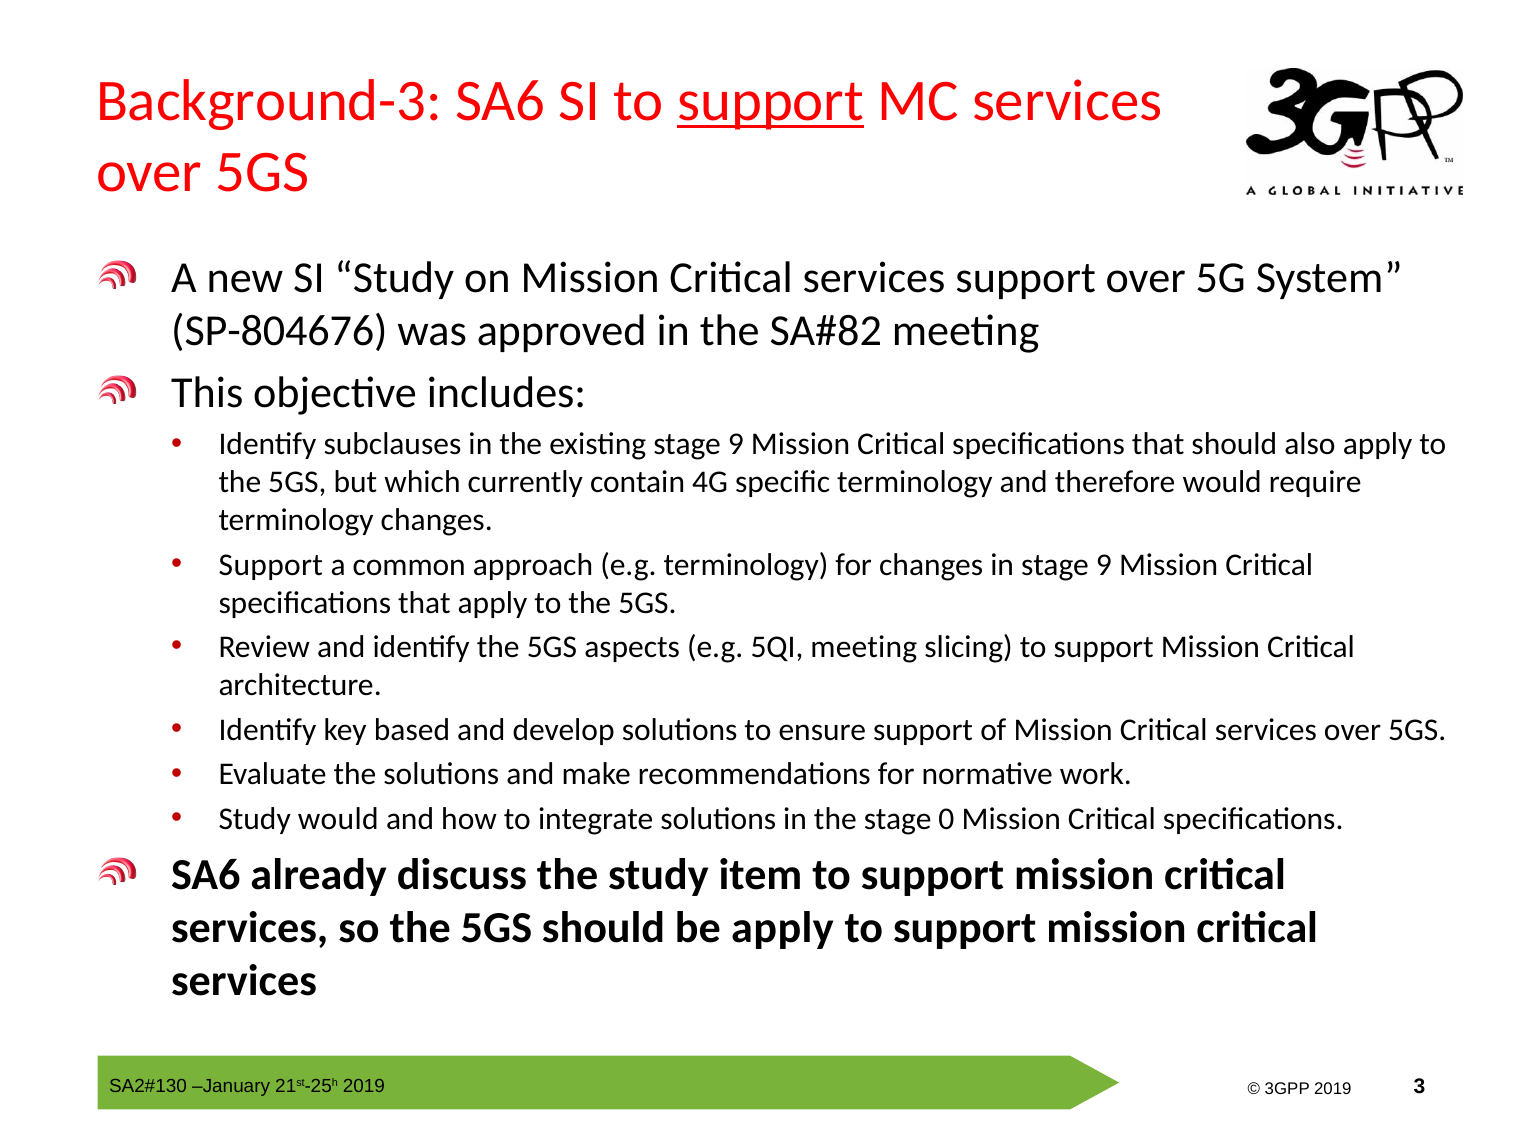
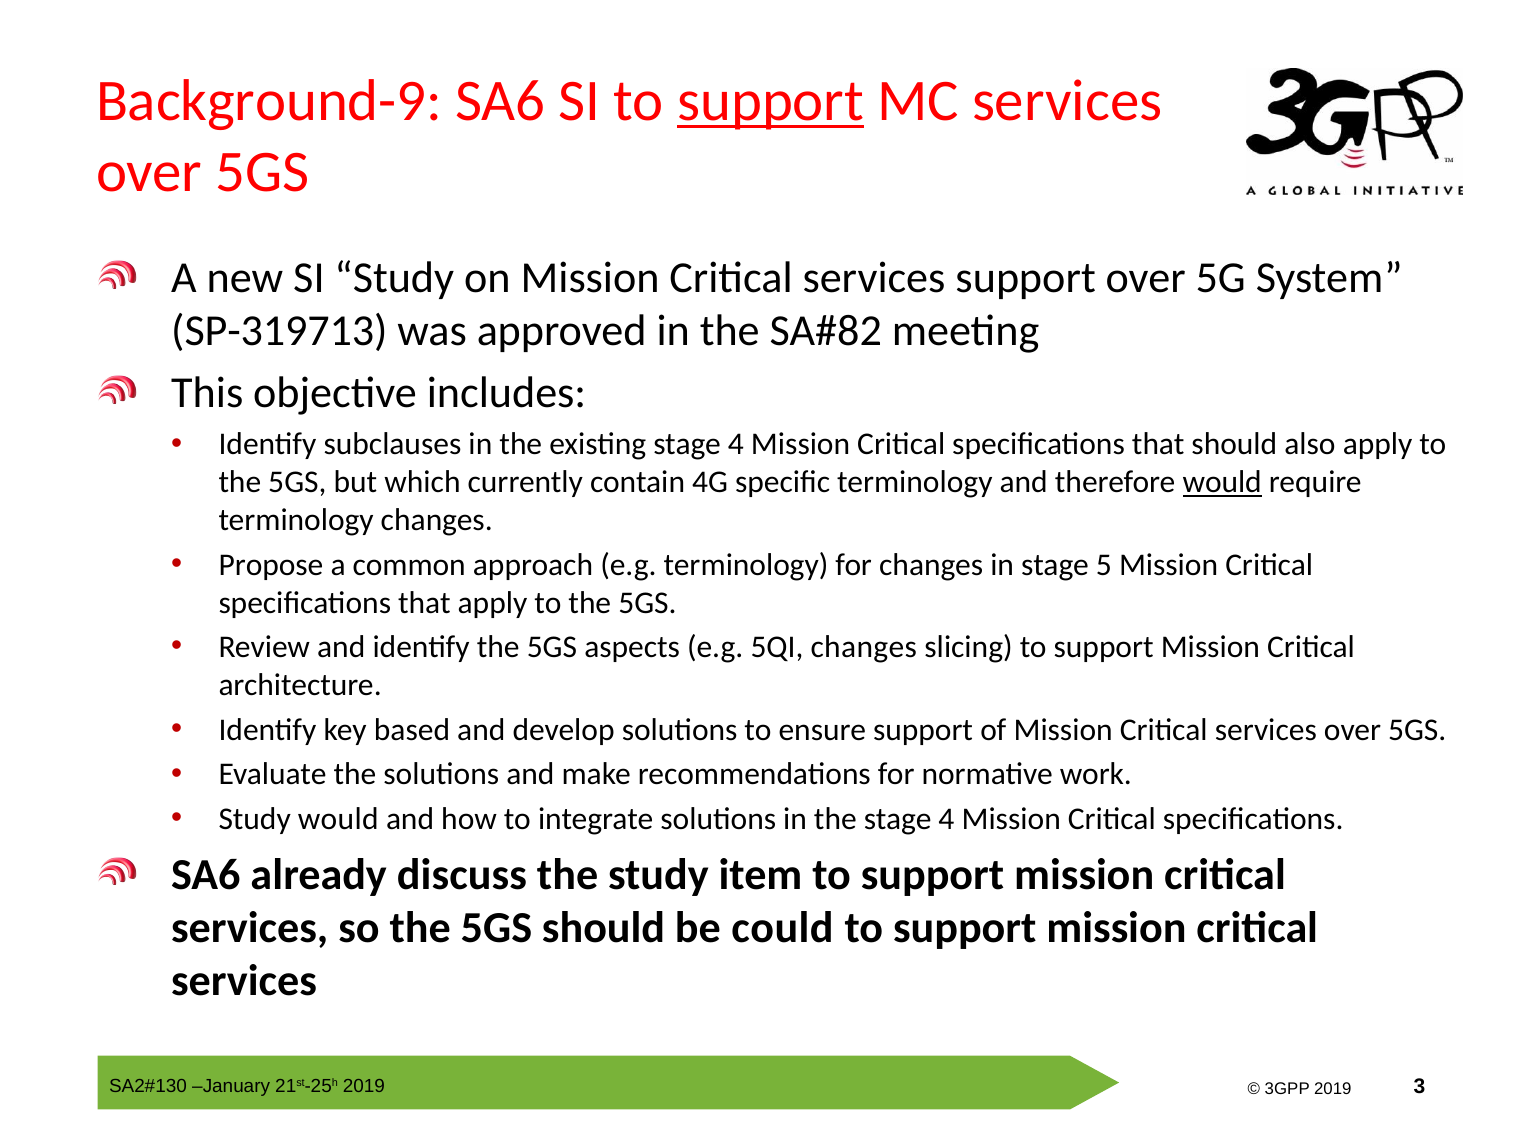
Background-3: Background-3 -> Background-9 (269, 101)
SP-804676: SP-804676 -> SP-319713 (279, 331)
existing stage 9: 9 -> 4 (736, 444)
would underline: none -> present (1222, 482)
Support: Support -> Propose (271, 565)
in stage 9: 9 -> 5 (1104, 565)
5QI meeting: meeting -> changes (864, 647)
the stage 0: 0 -> 4 (946, 819)
be apply: apply -> could (783, 927)
